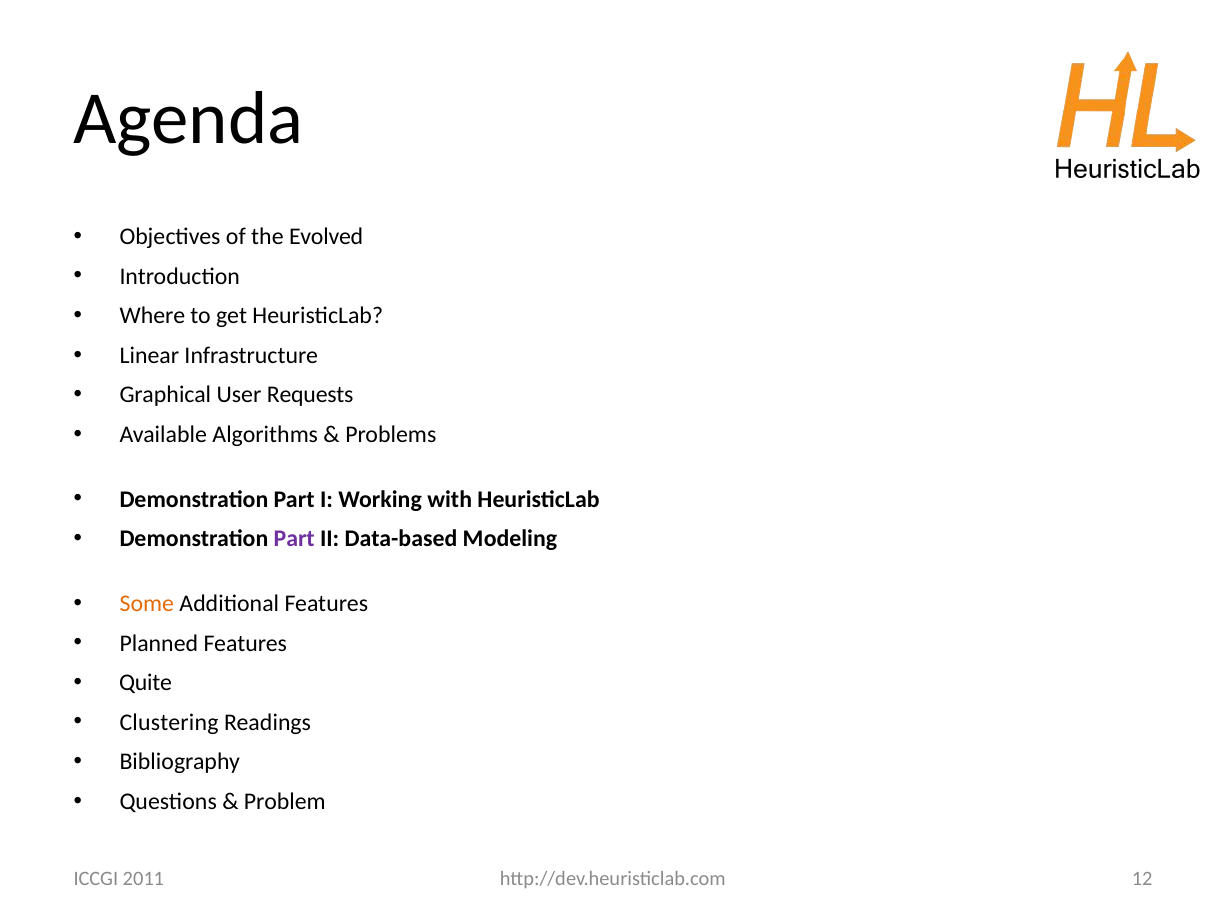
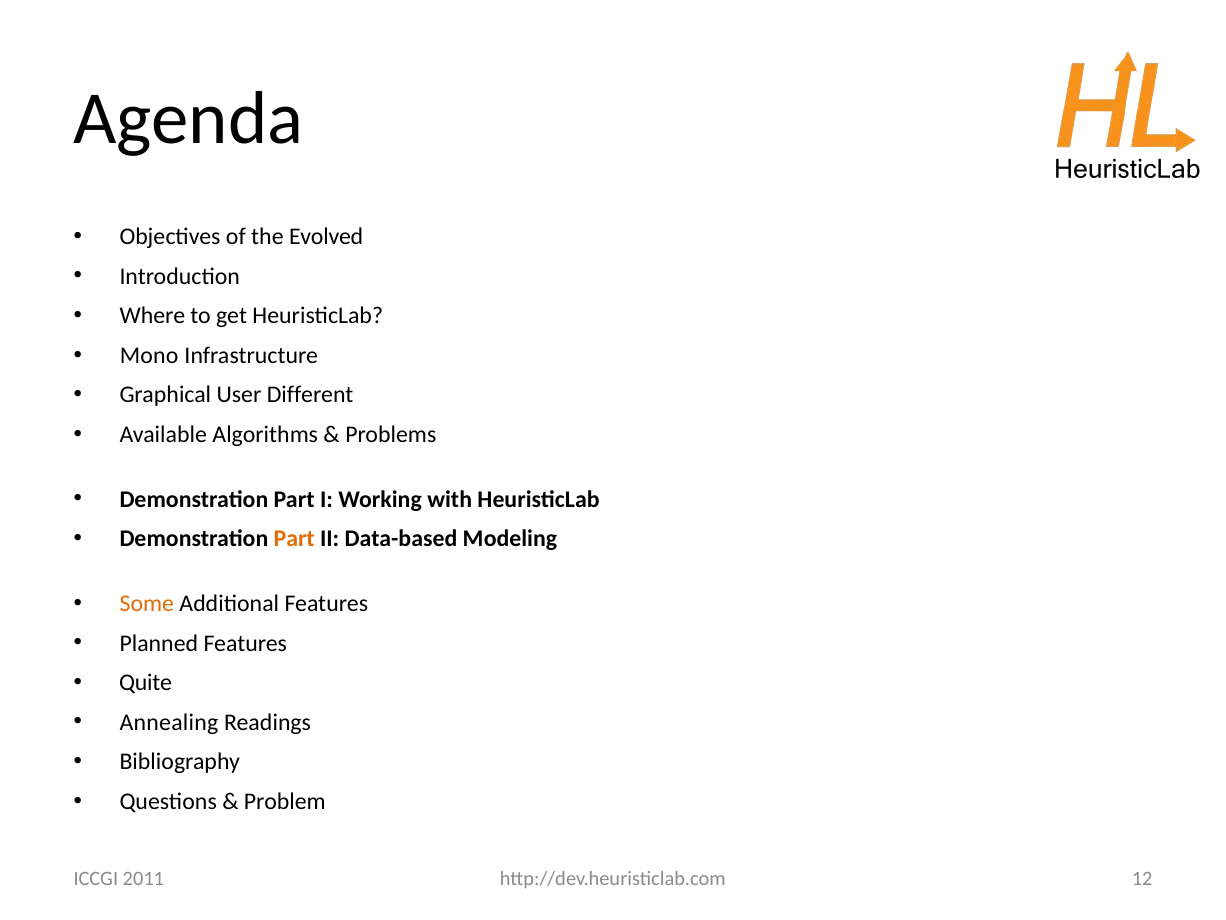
Linear: Linear -> Mono (149, 355)
Requests: Requests -> Different (310, 395)
Part colour: purple -> orange (294, 539)
Clustering: Clustering -> Annealing (169, 722)
